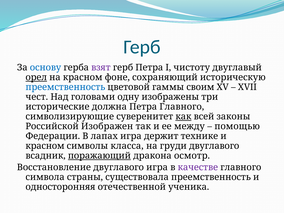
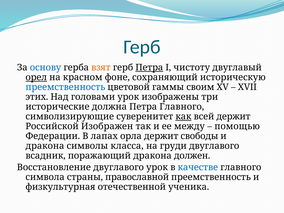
взят colour: purple -> orange (101, 68)
Петра underline: none -> present (149, 68)
чест: чест -> этих (37, 97)
головами одну: одну -> урок (128, 97)
всей законы: законы -> держит (233, 117)
лапах игра: игра -> орла (131, 136)
технике: технике -> свободы (199, 136)
красном: красном -> дракона (45, 146)
поражающий underline: present -> none (99, 156)
осмотр: осмотр -> должен (192, 156)
двуглавого игра: игра -> урок (157, 167)
качестве colour: purple -> blue (198, 167)
существовала: существовала -> православной (137, 177)
односторонняя: односторонняя -> физкультурная (60, 187)
